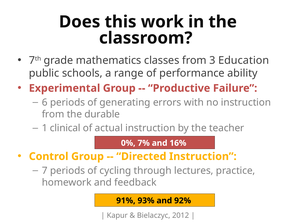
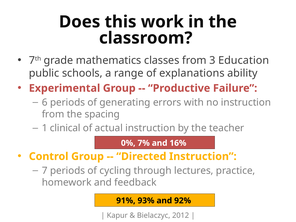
performance: performance -> explanations (192, 73)
durable: durable -> spacing (102, 114)
